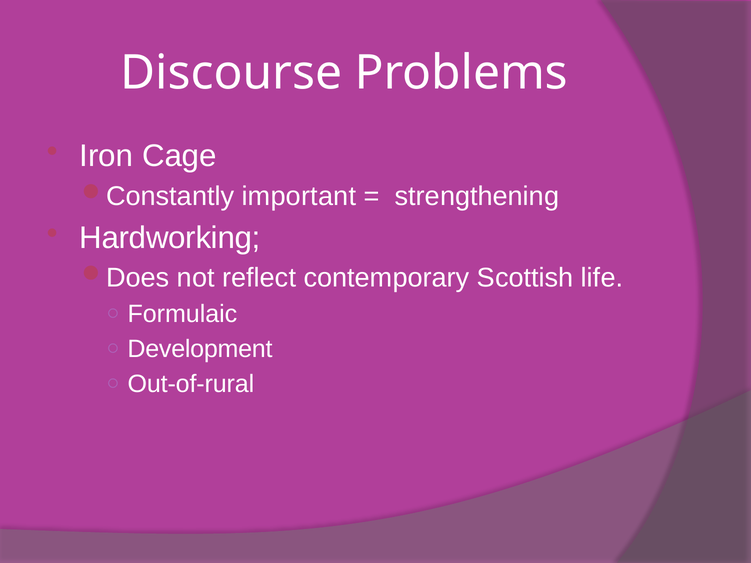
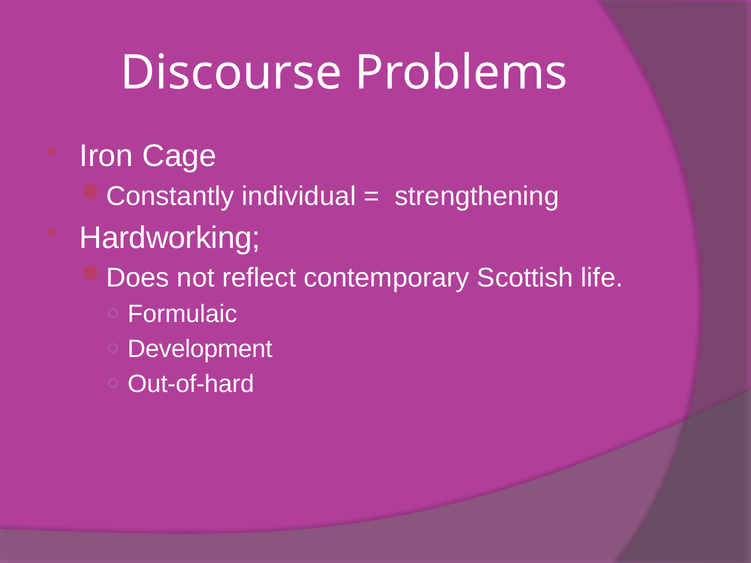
important: important -> individual (299, 196)
Out-of-rural: Out-of-rural -> Out-of-hard (191, 384)
